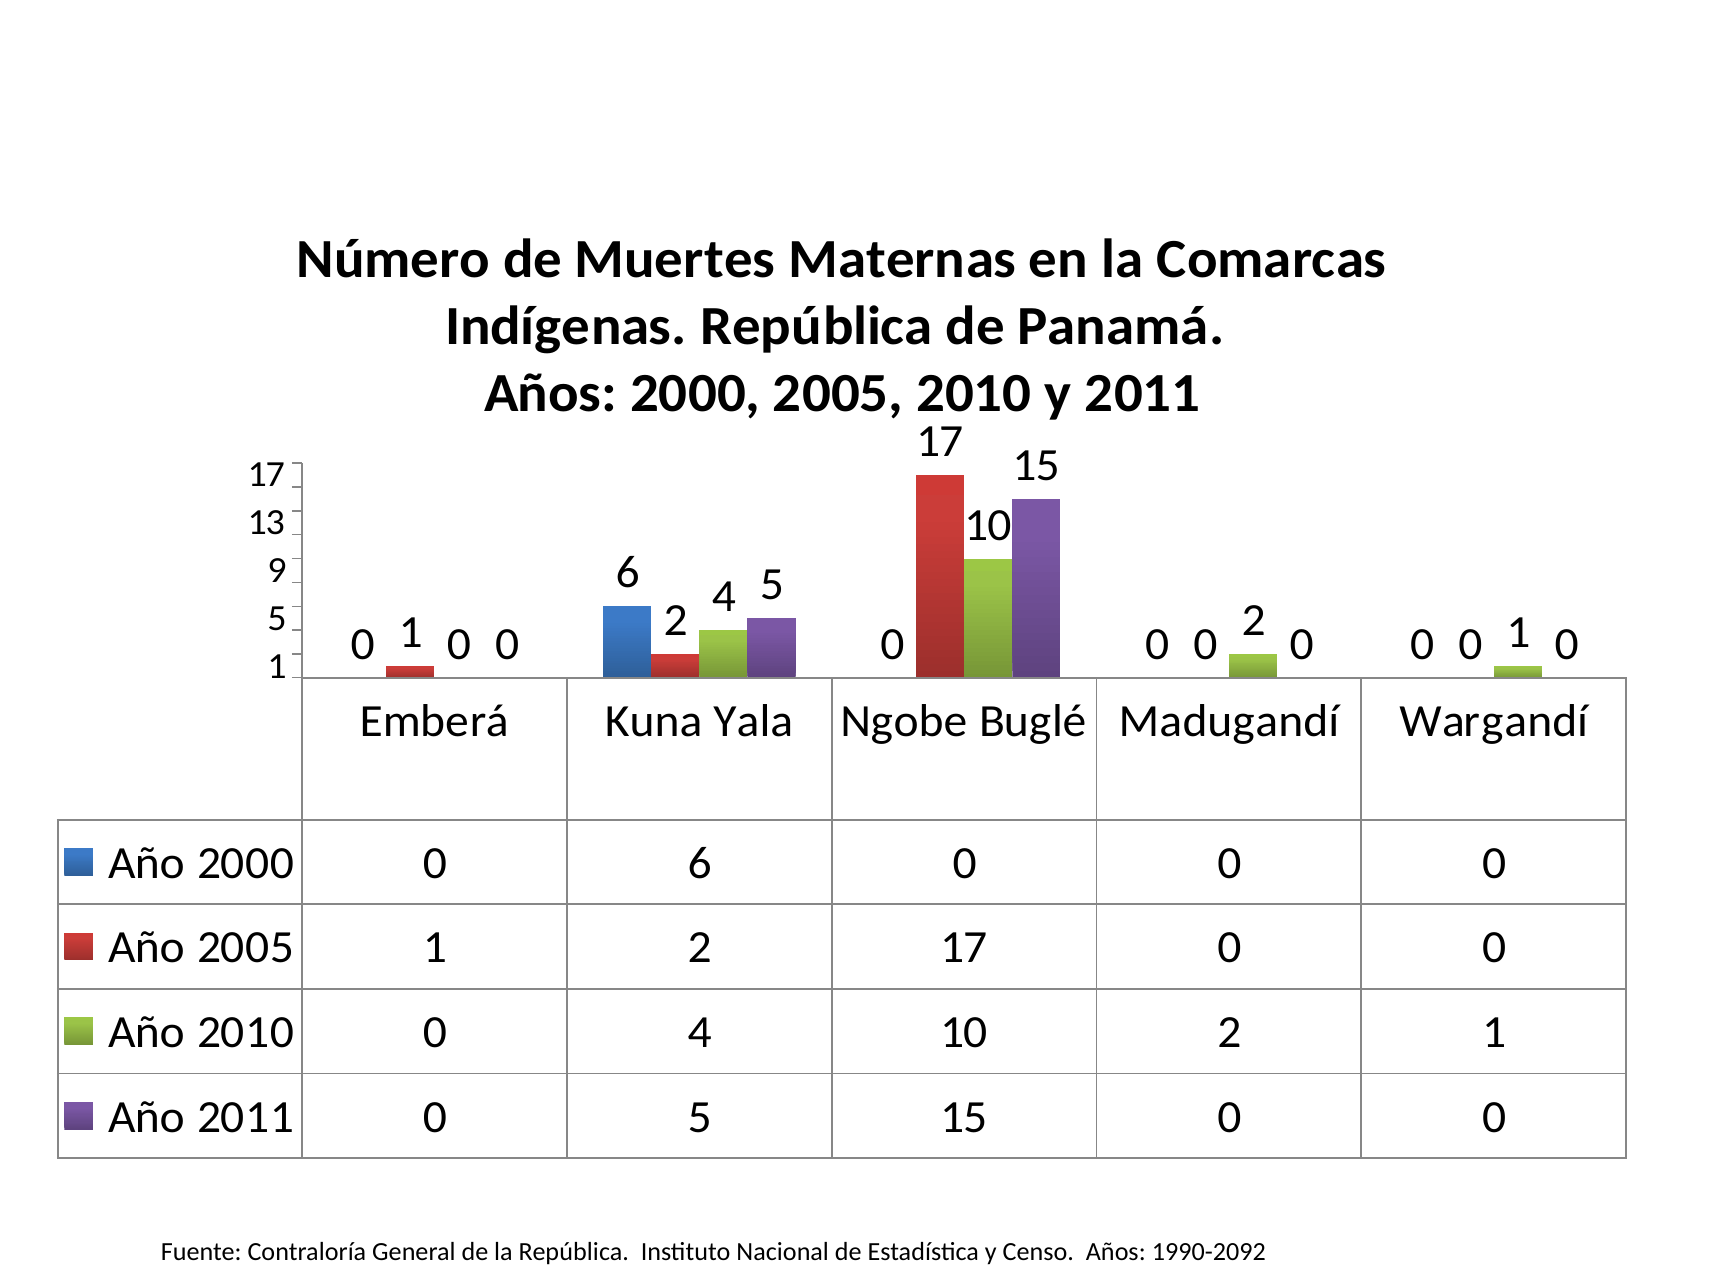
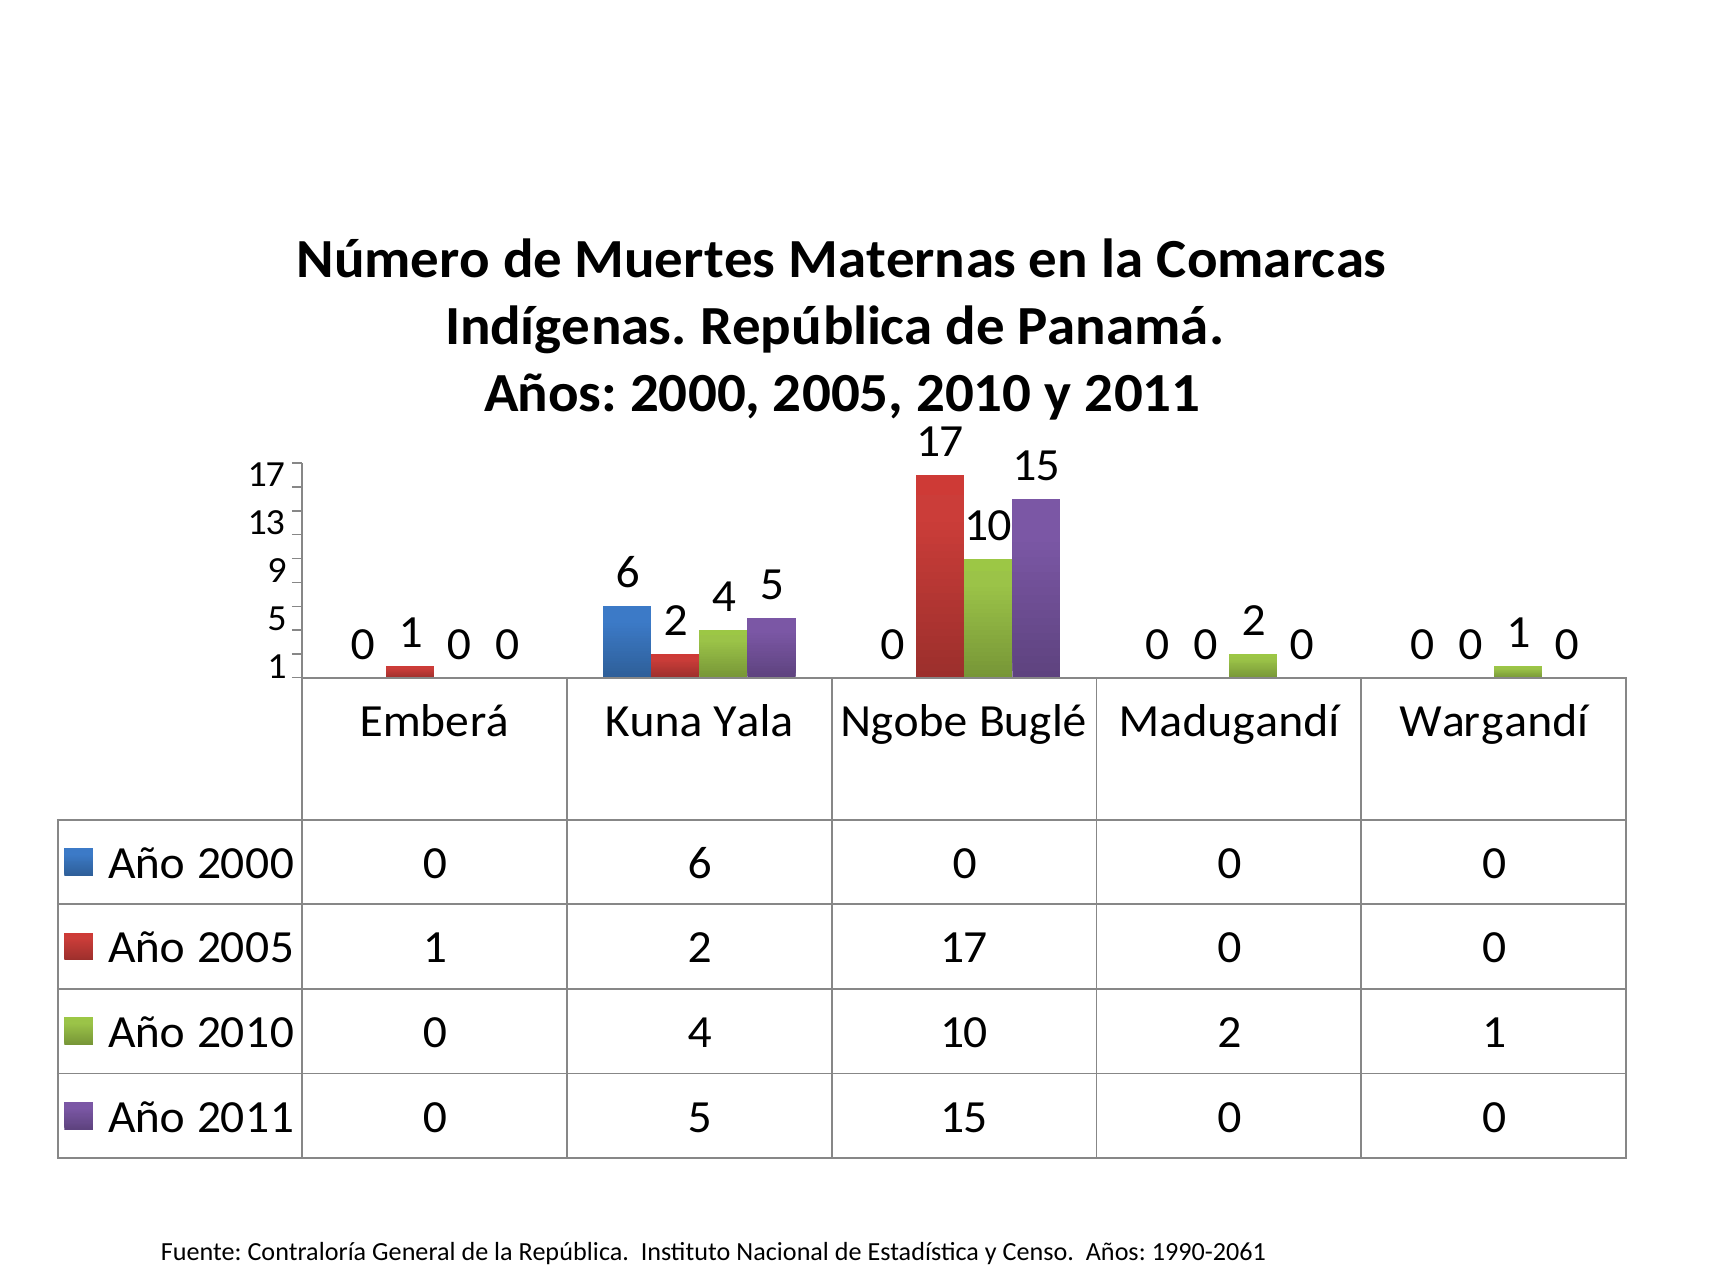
1990-2092: 1990-2092 -> 1990-2061 (1209, 1251)
